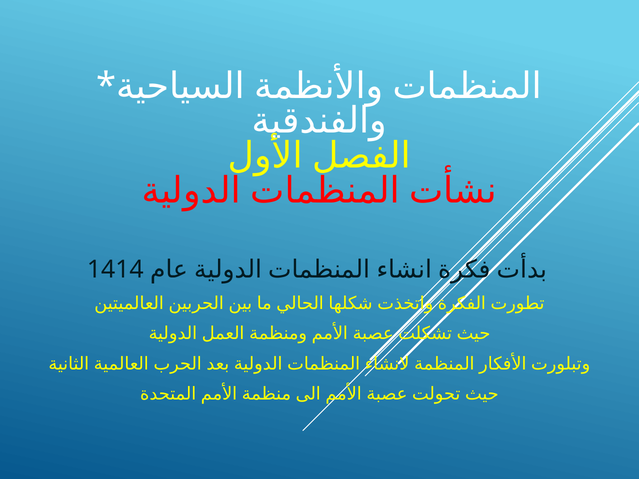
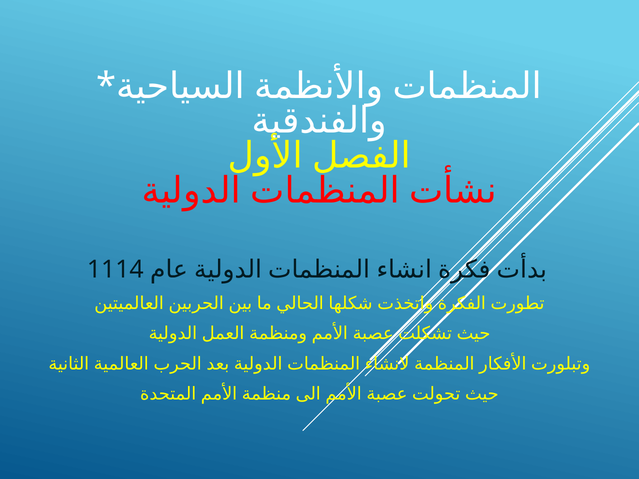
1414: 1414 -> 1114 (115, 269)
